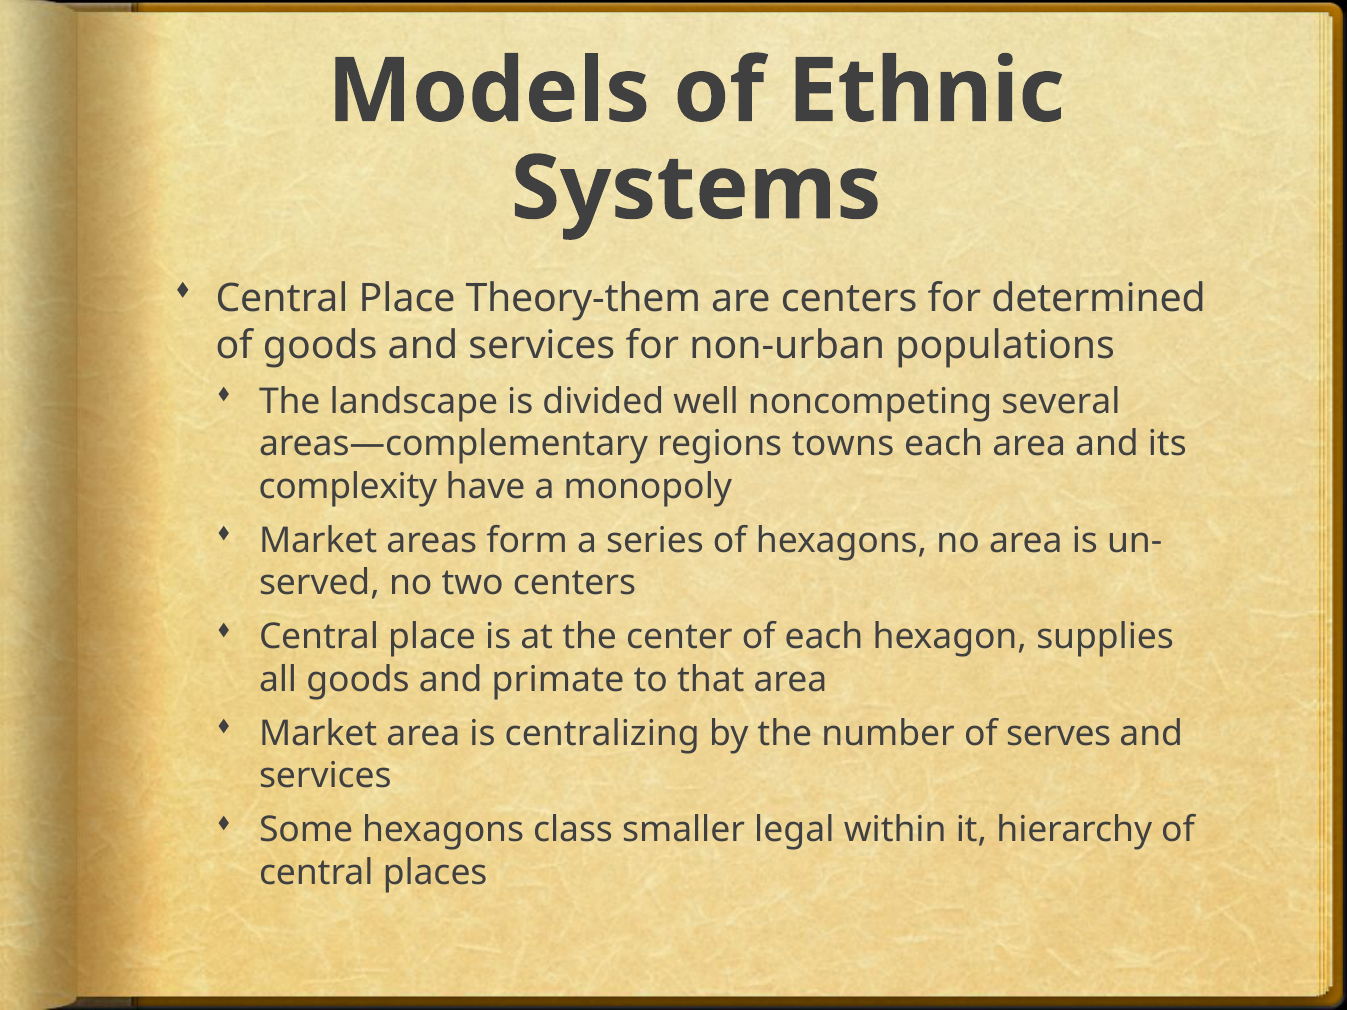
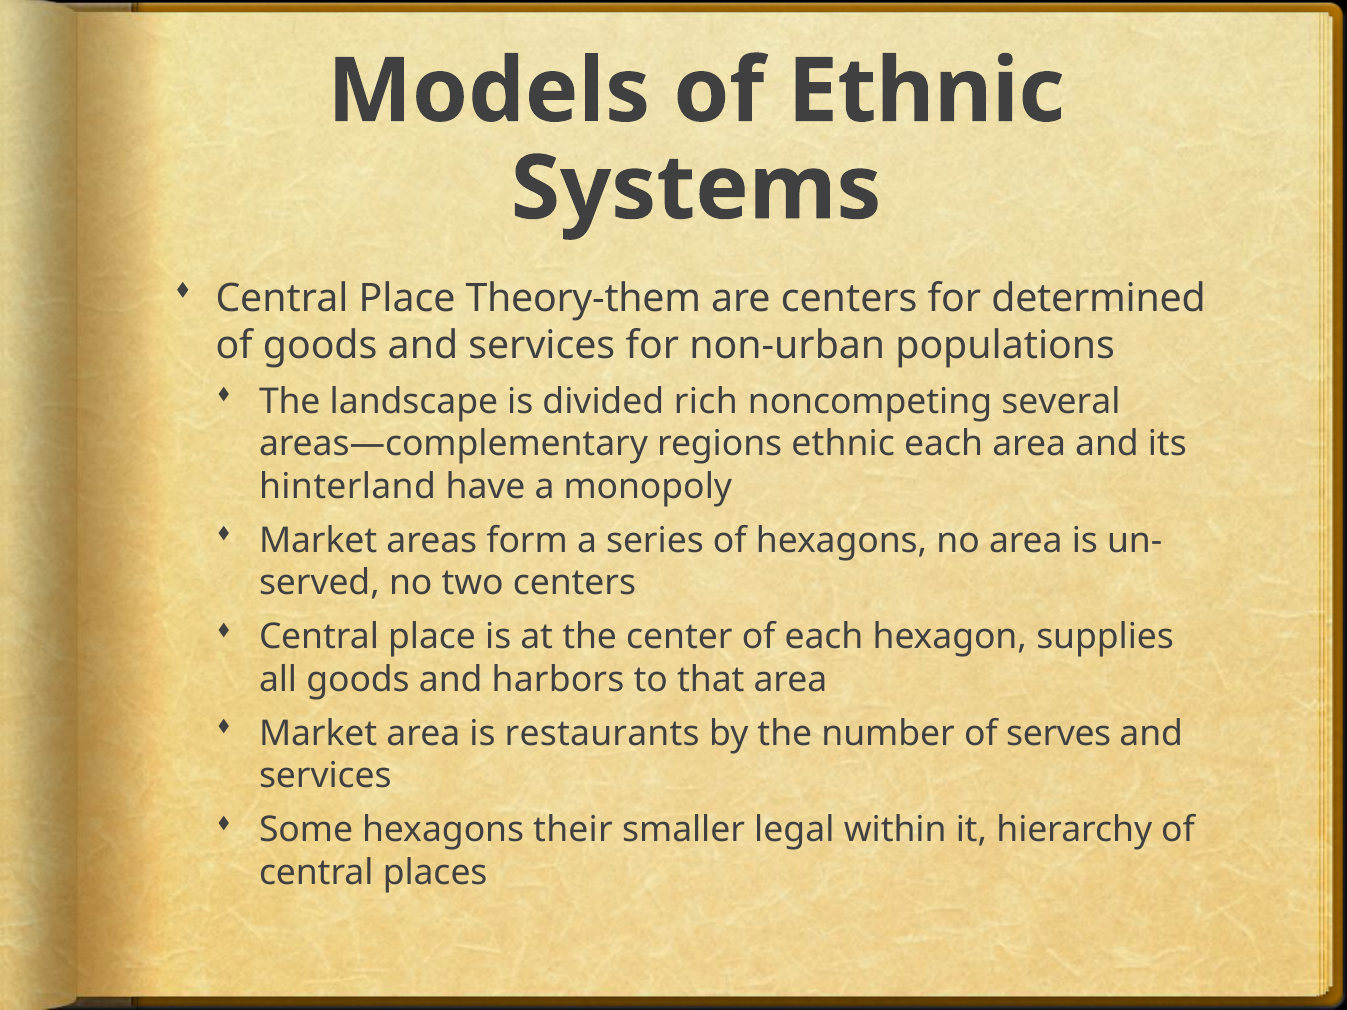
well: well -> rich (706, 401)
regions towns: towns -> ethnic (843, 444)
complexity: complexity -> hinterland (348, 487)
primate: primate -> harbors (558, 680)
centralizing: centralizing -> restaurants (602, 734)
class: class -> their (573, 830)
